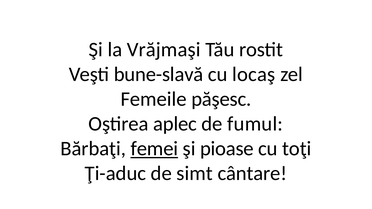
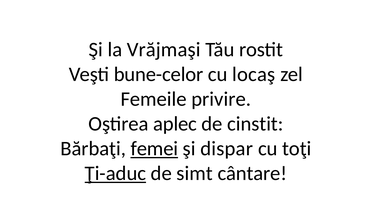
bune-slavă: bune-slavă -> bune-celor (159, 74)
păşesc: păşesc -> privire (221, 99)
fumul: fumul -> cinstit (255, 124)
pioase: pioase -> dispar (227, 149)
Ţi-aduc underline: none -> present (115, 174)
